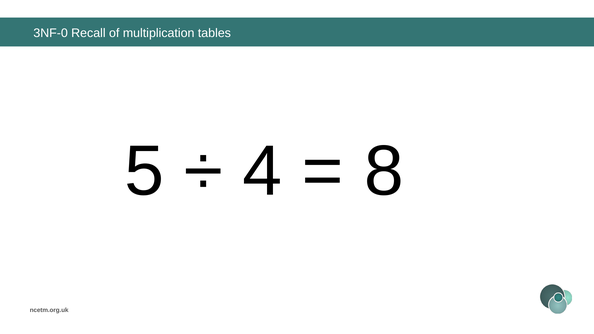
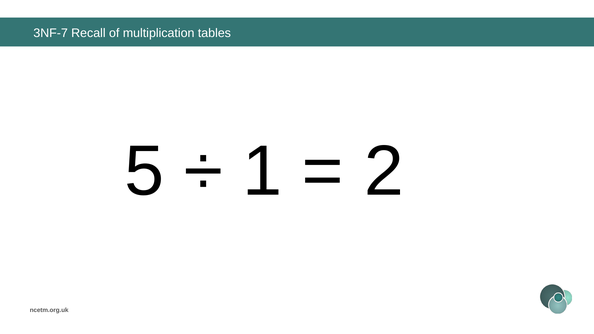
3NF-0: 3NF-0 -> 3NF-7 (51, 33)
4: 4 -> 1 (262, 171)
8: 8 -> 2 (384, 171)
